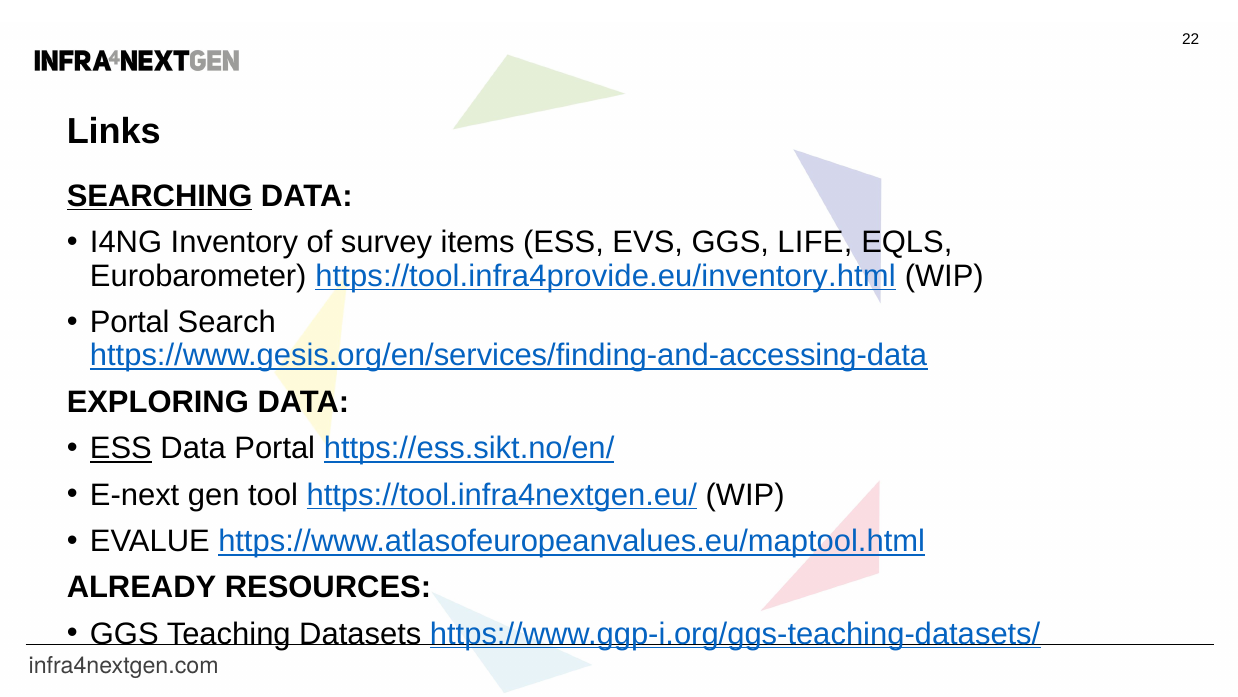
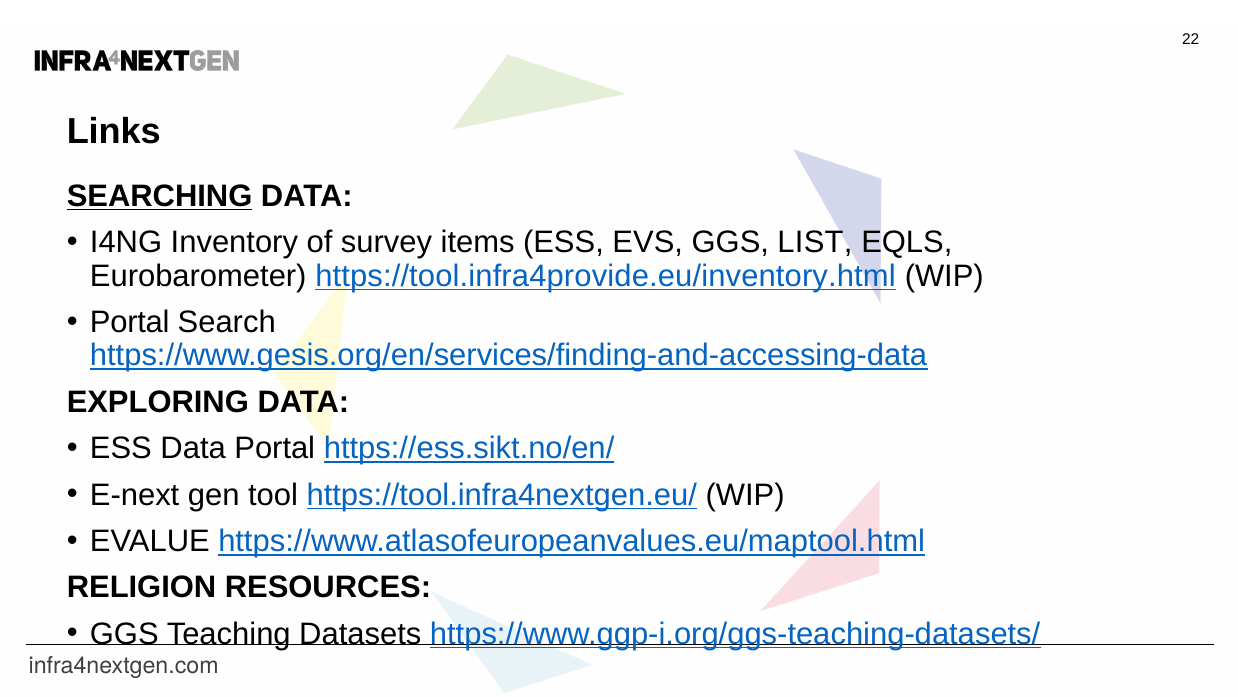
LIFE: LIFE -> LIST (815, 242)
ESS underline: present -> none (121, 448)
ALREADY: ALREADY -> RELIGION (142, 587)
